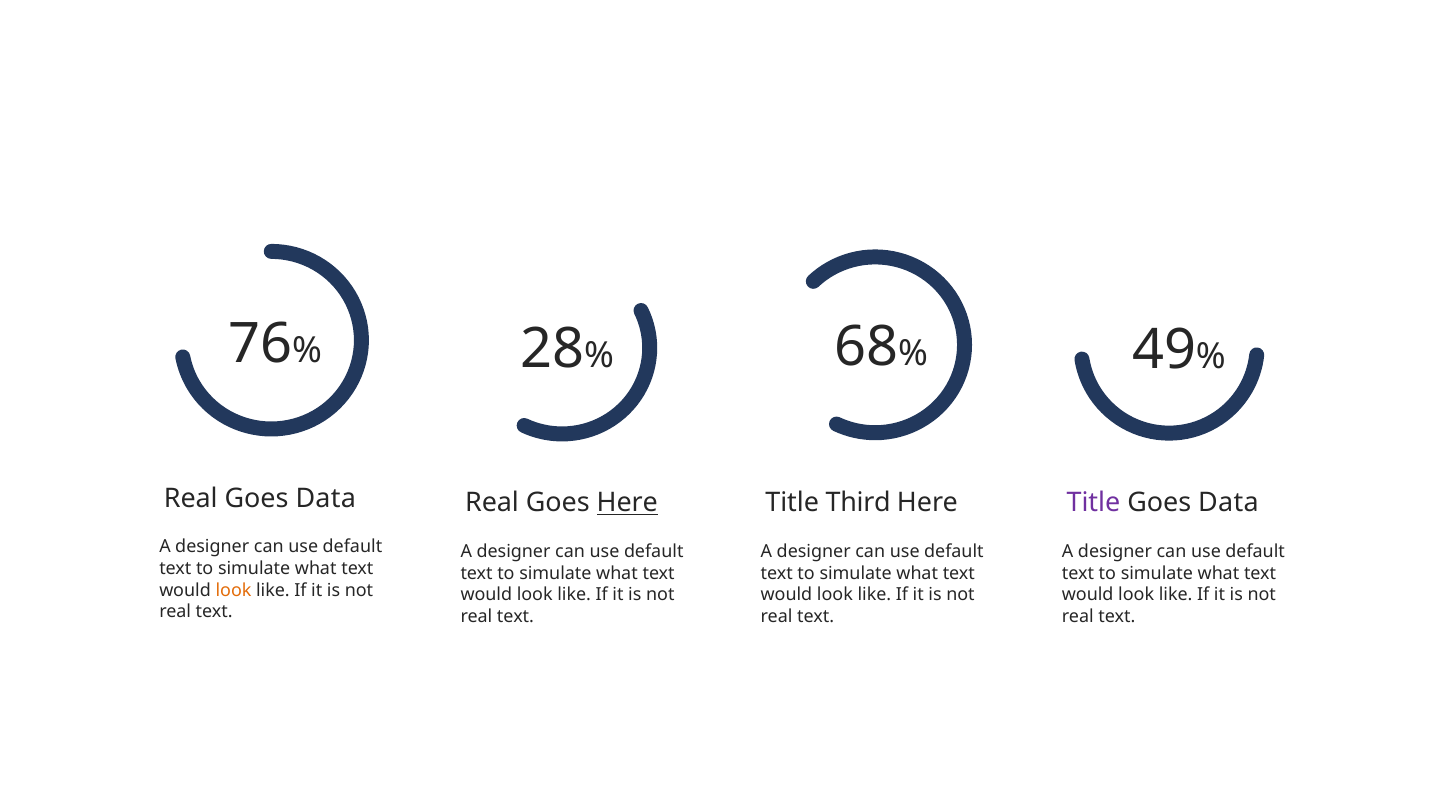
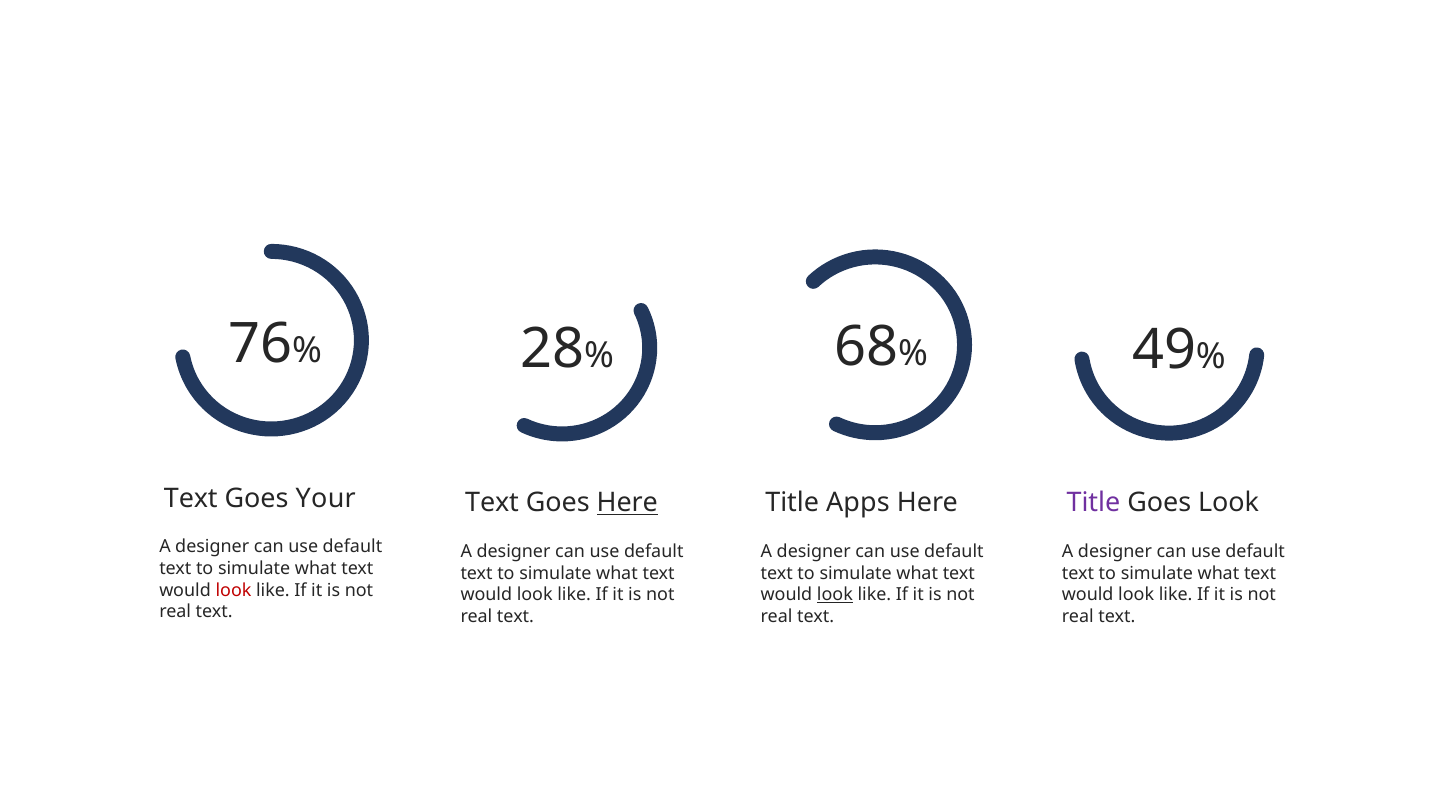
Real: Real -> Text (191, 498)
Data: Data -> Your (326, 498)
Real: Real -> Text (492, 503)
Third: Third -> Apps (858, 503)
Data: Data -> Look (1229, 503)
look colour: orange -> red (233, 590)
look underline: none -> present (835, 595)
